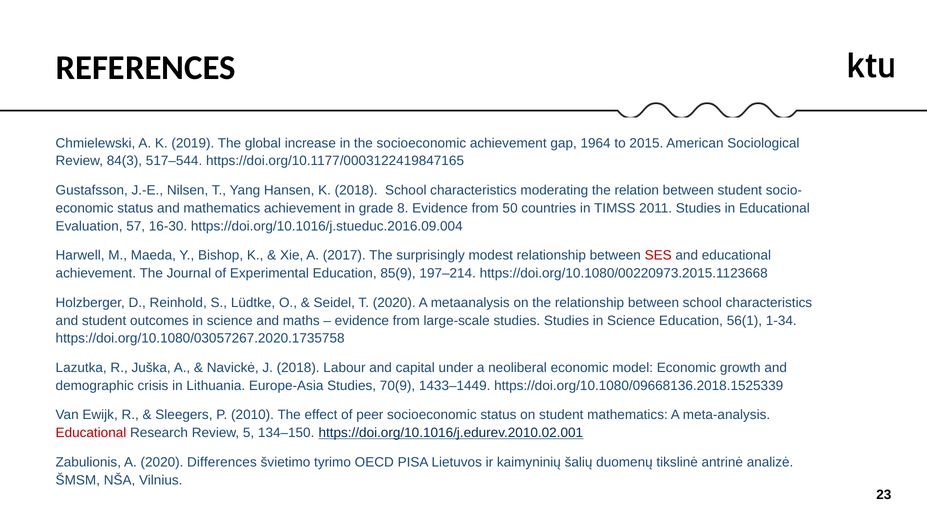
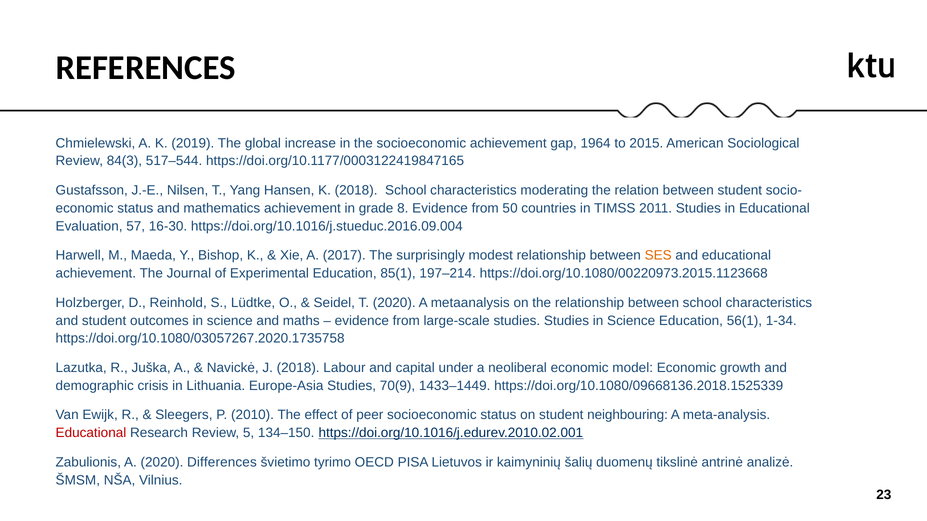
SES colour: red -> orange (658, 256)
85(9: 85(9 -> 85(1 (398, 274)
student mathematics: mathematics -> neighbouring (628, 415)
